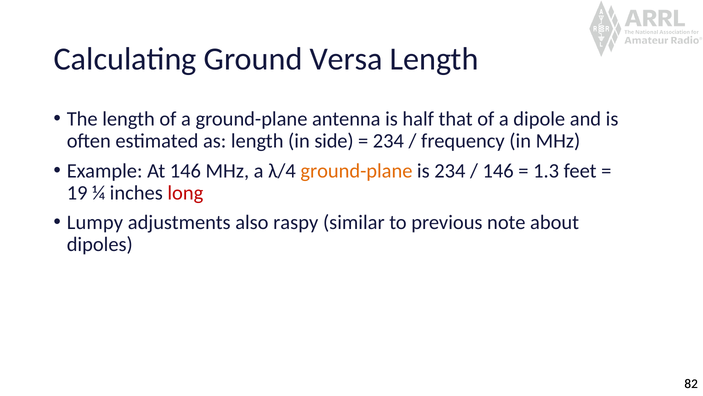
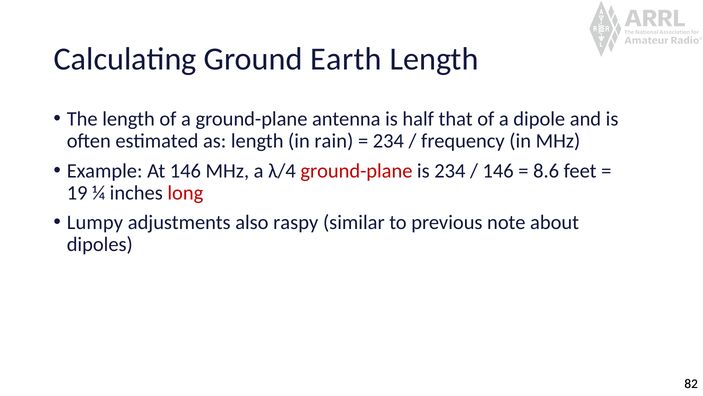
Versa: Versa -> Earth (346, 59)
side: side -> rain (334, 141)
ground-plane colour: orange -> red (356, 170)
1.3: 1.3 -> 8.6 (546, 170)
